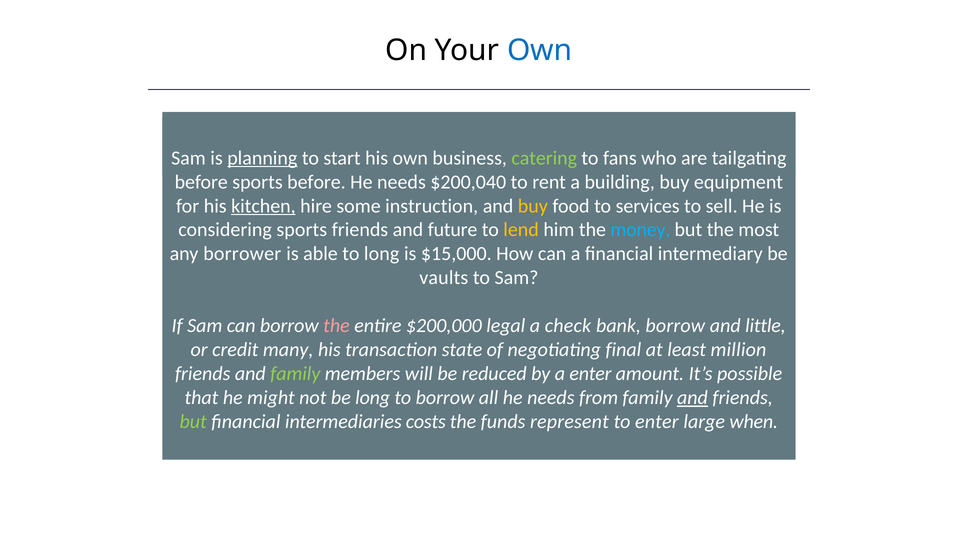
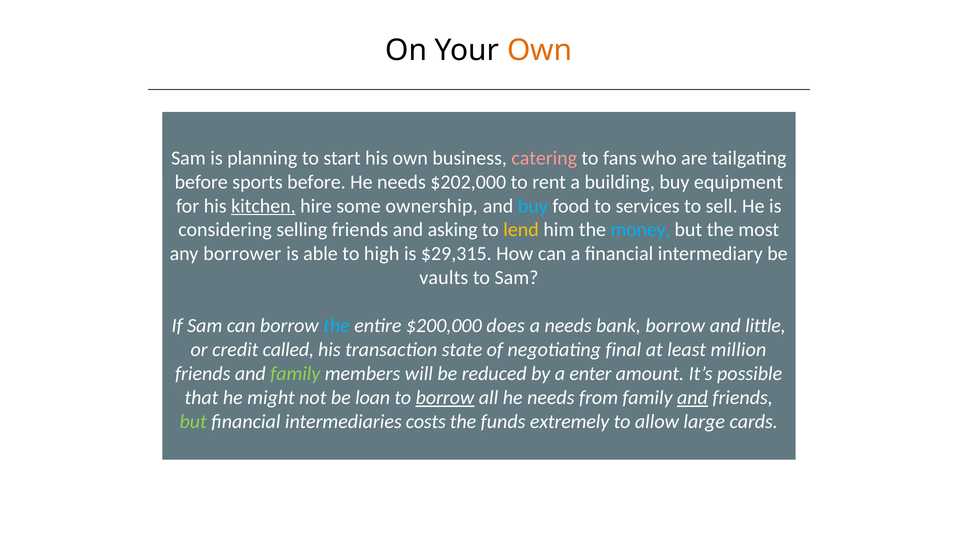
Own colour: blue -> orange (540, 50)
planning underline: present -> none (262, 158)
catering colour: light green -> pink (544, 158)
$200,040: $200,040 -> $202,000 (468, 182)
instruction: instruction -> ownership (432, 206)
buy colour: yellow -> light blue (533, 206)
considering sports: sports -> selling (302, 230)
future: future -> asking (453, 230)
to long: long -> high (382, 254)
$15,000: $15,000 -> $29,315 (456, 254)
the colour: pink -> light blue (336, 326)
legal: legal -> does (506, 326)
a check: check -> needs (568, 326)
many: many -> called (288, 350)
be long: long -> loan (373, 398)
borrow underline: none -> present (445, 398)
represent: represent -> extremely (570, 422)
to enter: enter -> allow (657, 422)
when: when -> cards (754, 422)
